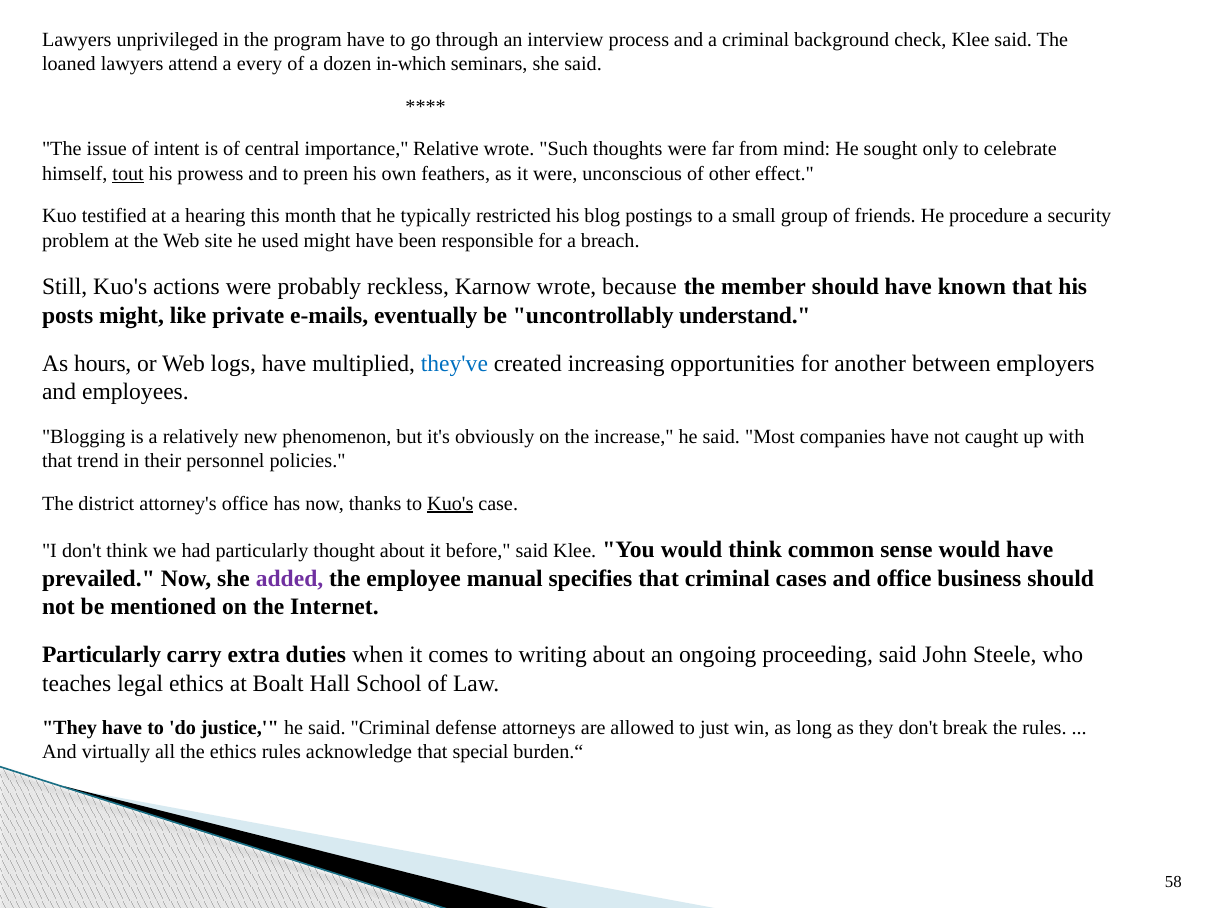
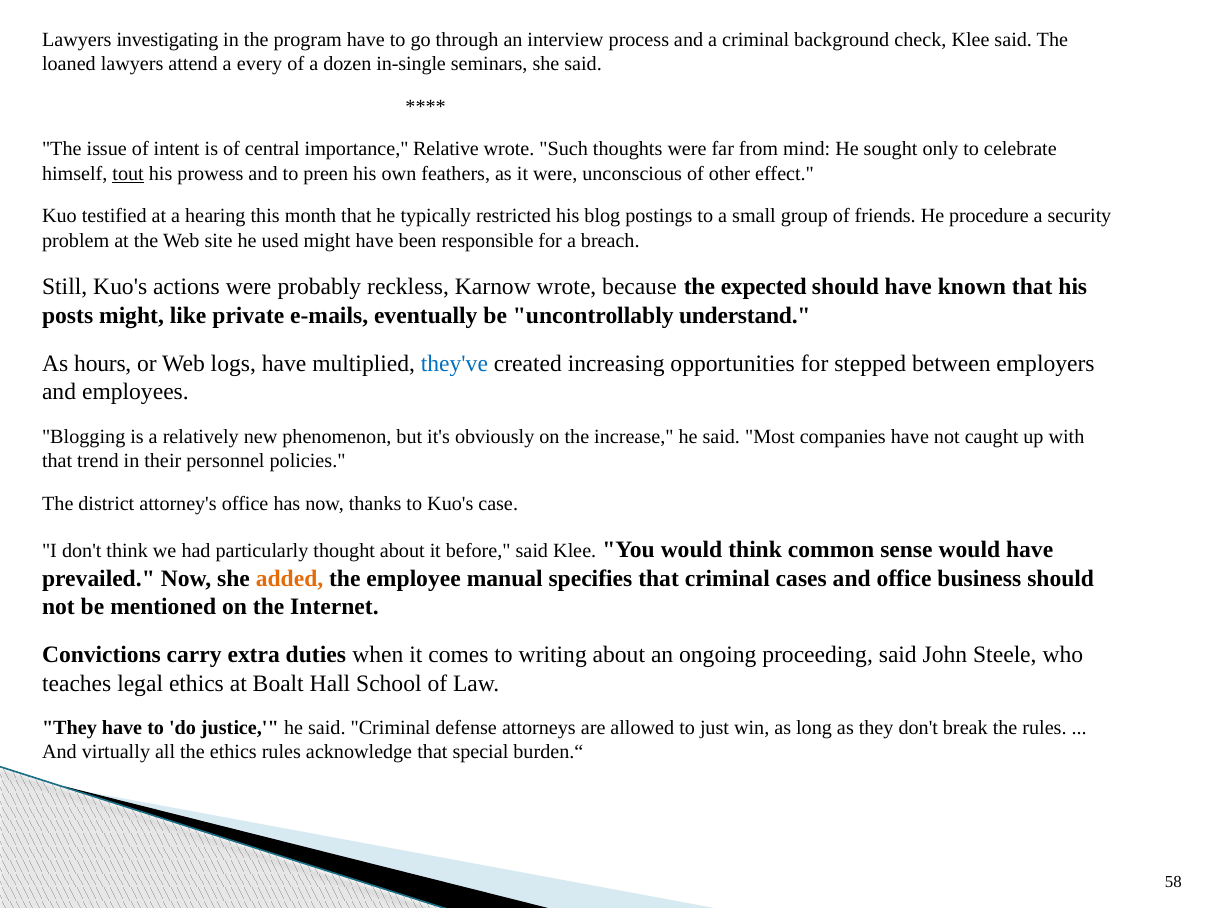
unprivileged: unprivileged -> investigating (167, 40)
in-which: in-which -> in-single (411, 64)
member: member -> expected (764, 287)
another: another -> stepped (870, 364)
Kuo's underline: present -> none (450, 504)
added colour: purple -> orange (290, 578)
Particularly: Particularly -> Convictions (101, 655)
